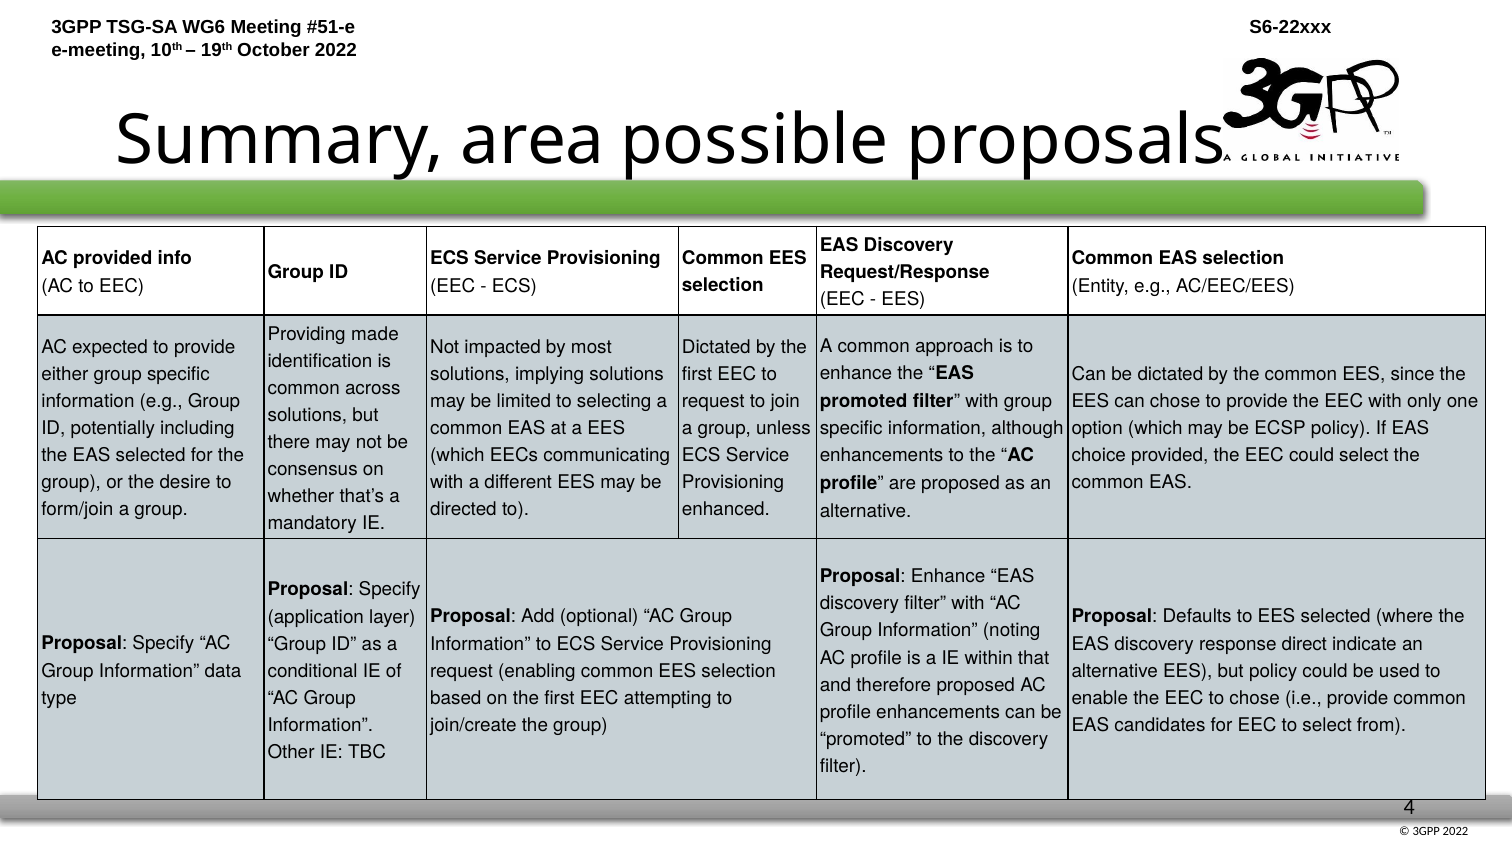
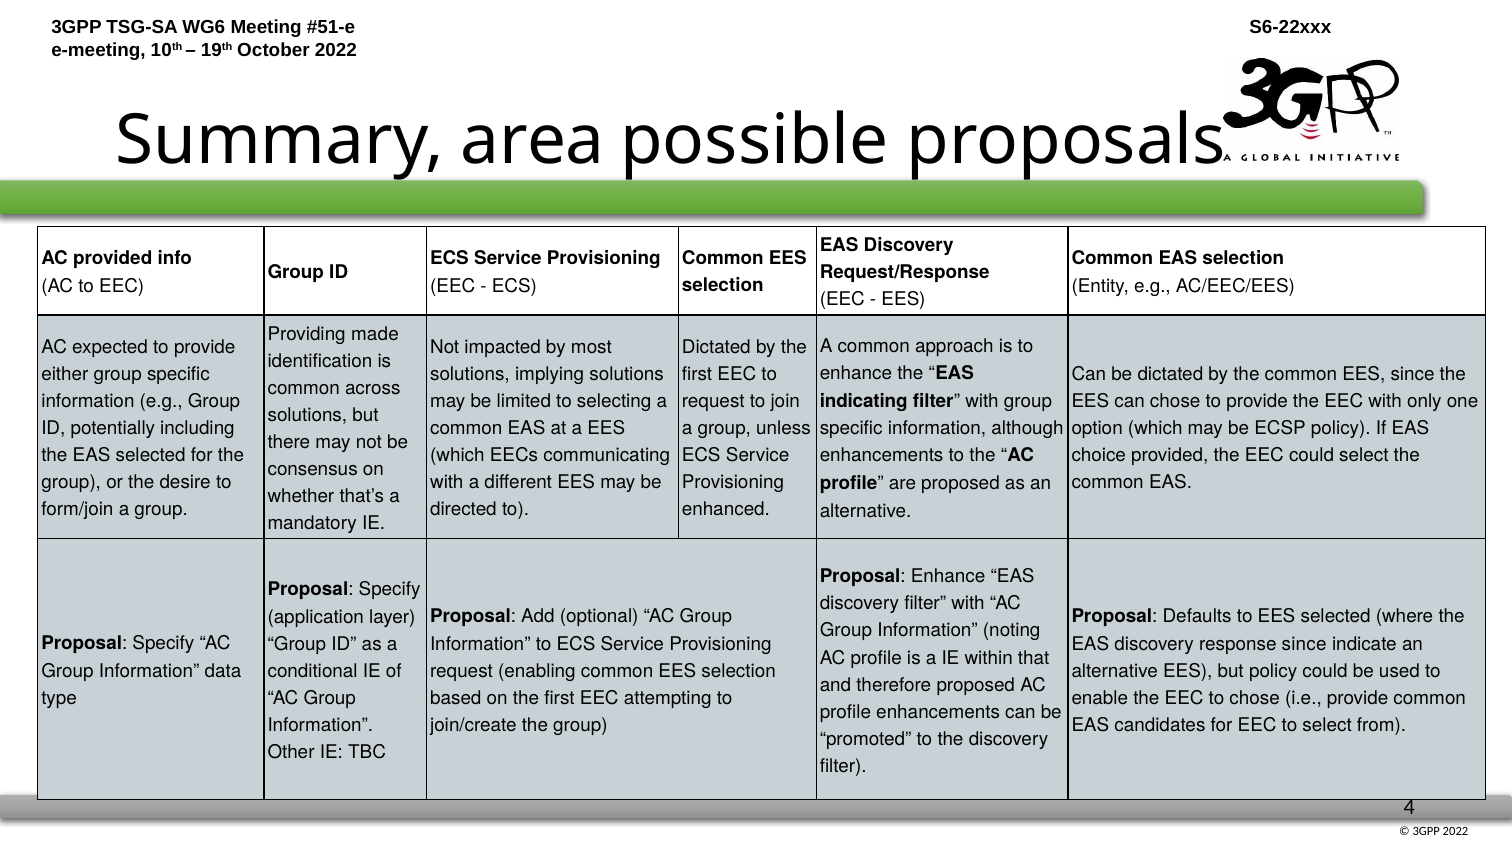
promoted: promoted -> indicating (864, 401)
response direct: direct -> since (1304, 645)
